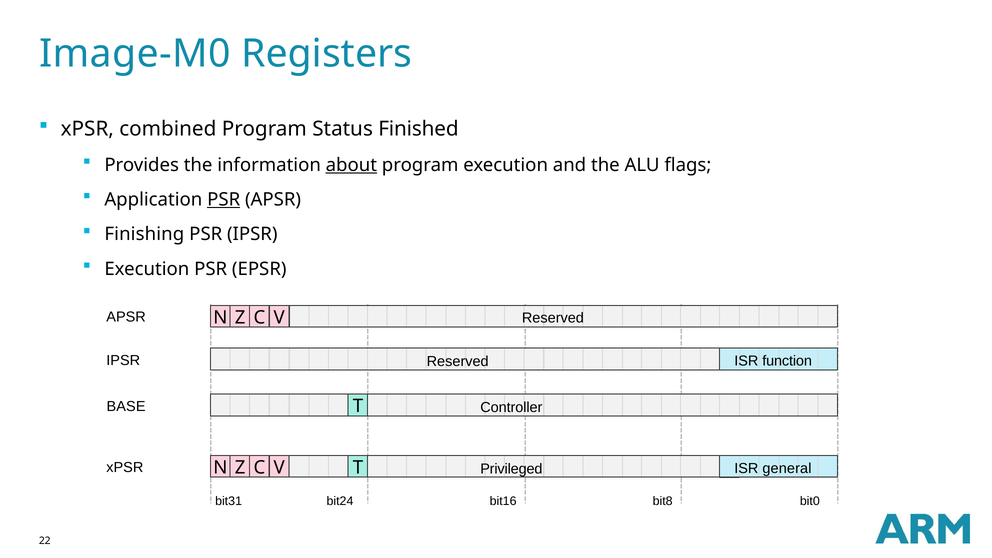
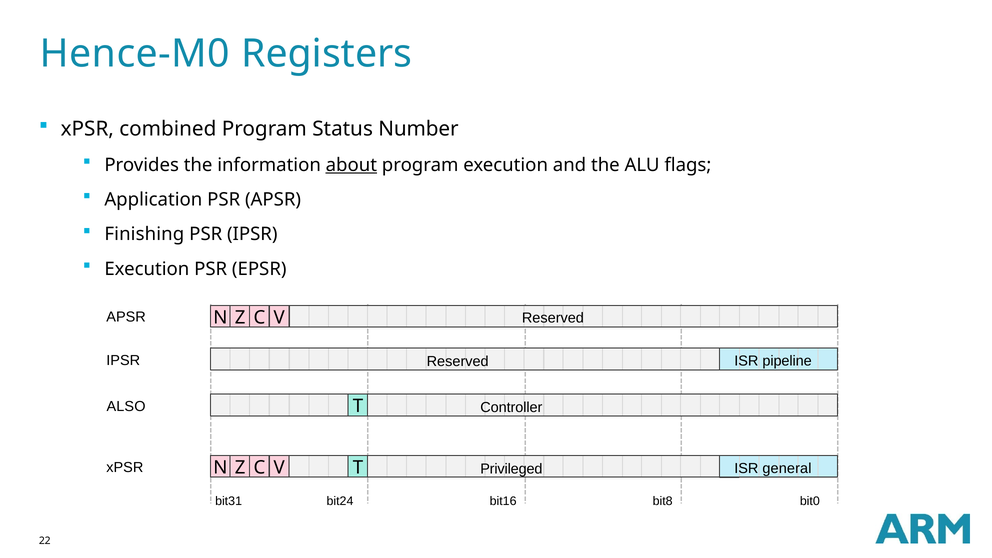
Image-M0: Image-M0 -> Hence-M0 (135, 54)
Finished: Finished -> Number (418, 129)
PSR underline: present -> none (224, 200)
function: function -> pipeline (787, 361)
BASE: BASE -> ALSO (126, 407)
